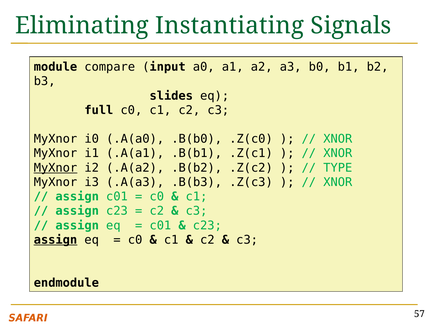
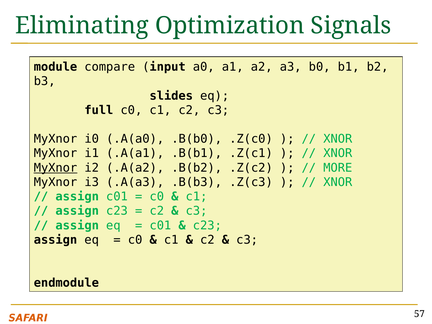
Instantiating: Instantiating -> Optimization (230, 25)
TYPE: TYPE -> MORE (338, 168)
assign underline: present -> none (55, 240)
